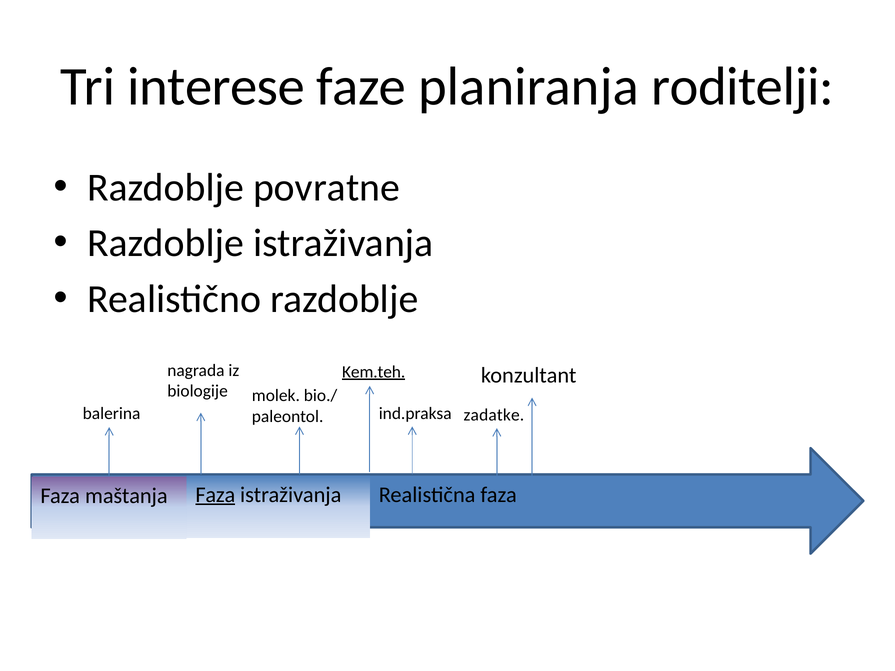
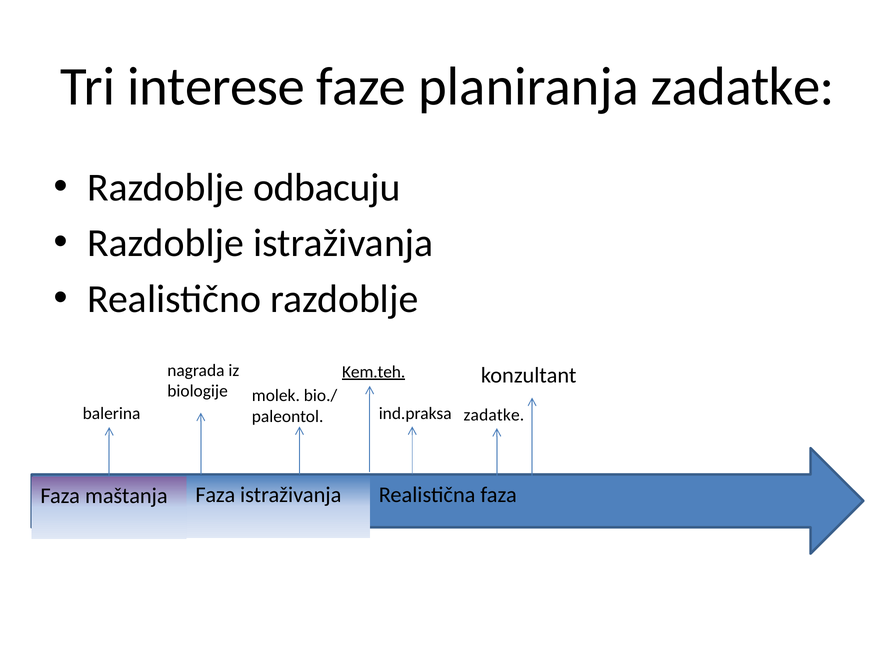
planiranja roditelji: roditelji -> zadatke (743, 87)
povratne: povratne -> odbacuju (327, 188)
Faza underline: present -> none (215, 495)
